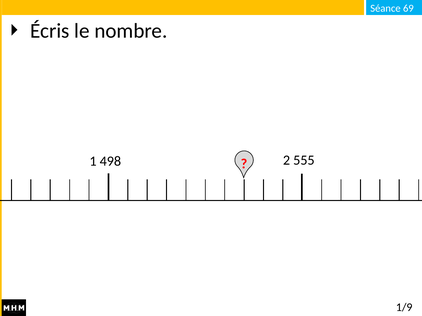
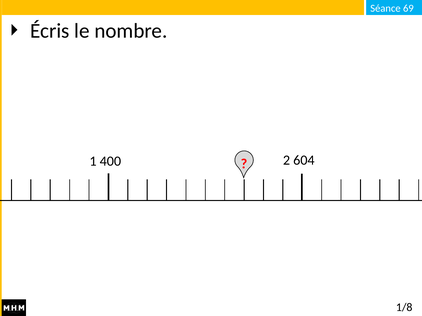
498: 498 -> 400 (110, 162)
555: 555 -> 604 (304, 160)
1/9: 1/9 -> 1/8 (404, 308)
